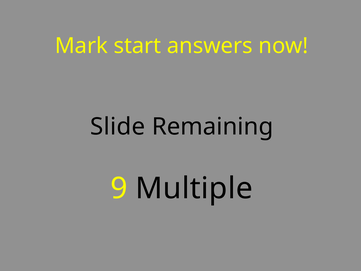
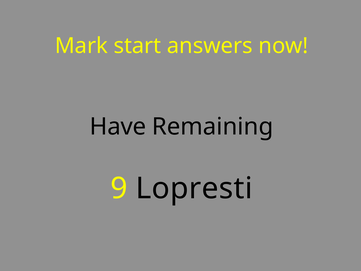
Slide: Slide -> Have (118, 126)
Multiple: Multiple -> Lopresti (194, 188)
